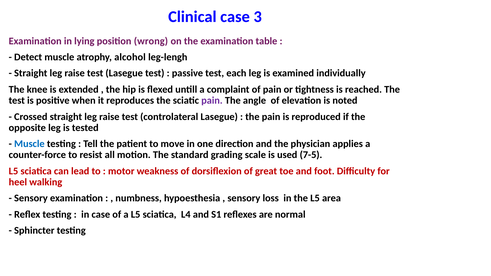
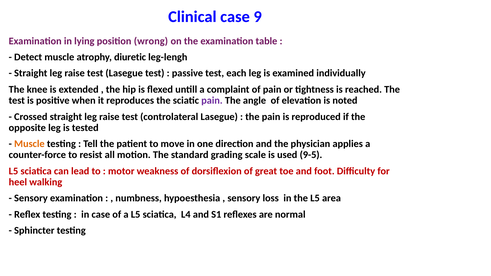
3: 3 -> 9 (258, 17)
alcohol: alcohol -> diuretic (130, 57)
Muscle colour: blue -> orange (29, 144)
7-5: 7-5 -> 9-5 (311, 155)
